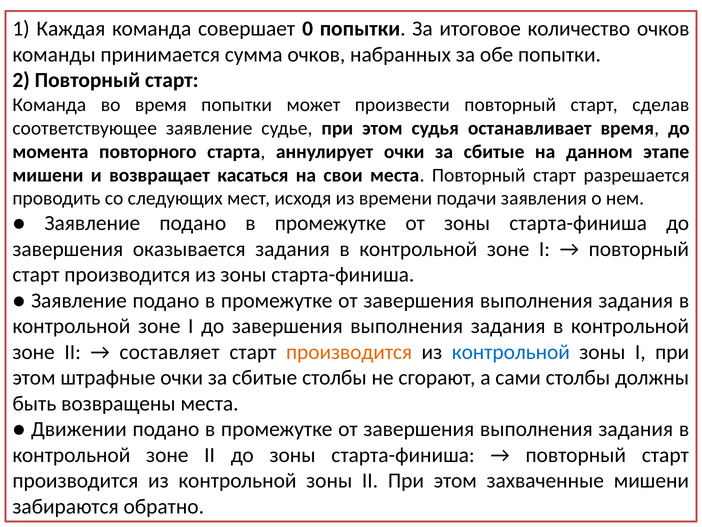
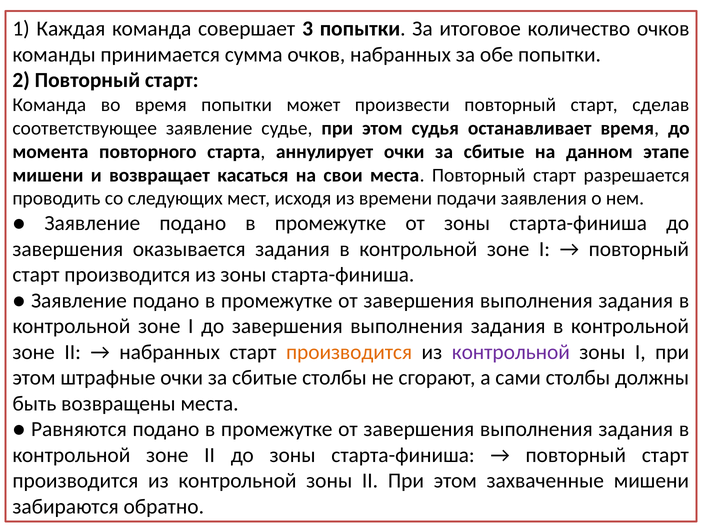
0: 0 -> 3 (308, 29)
составляет: составляет -> набранных (170, 352)
контрольной colour: blue -> purple (511, 352)
Движении: Движении -> Равняются (79, 429)
